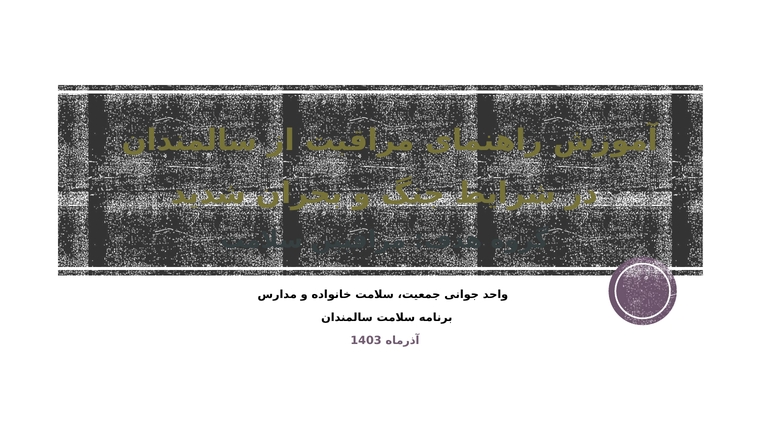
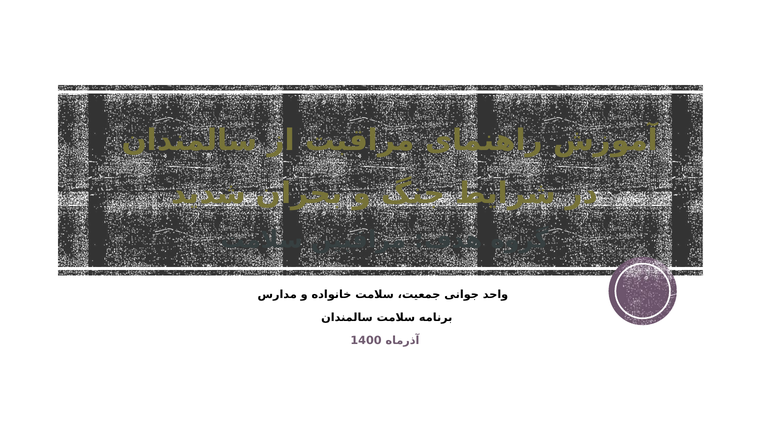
1403: 1403 -> 1400 (366, 340)
